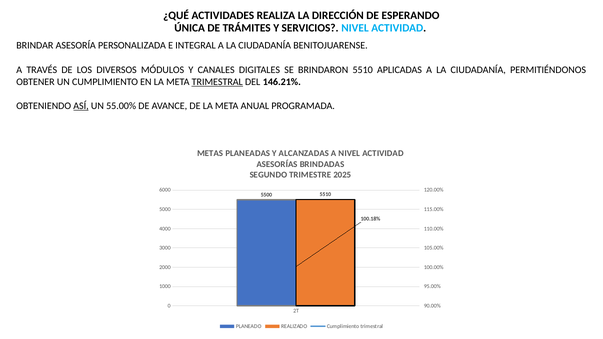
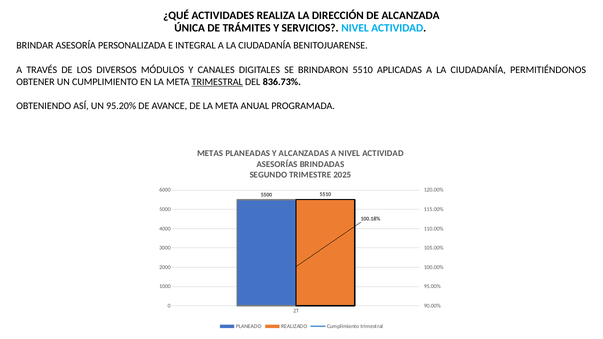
ESPERANDO: ESPERANDO -> ALCANZADA (411, 16)
146.21%: 146.21% -> 836.73% (282, 82)
ASÍ underline: present -> none (81, 106)
55.00%: 55.00% -> 95.20% (121, 106)
